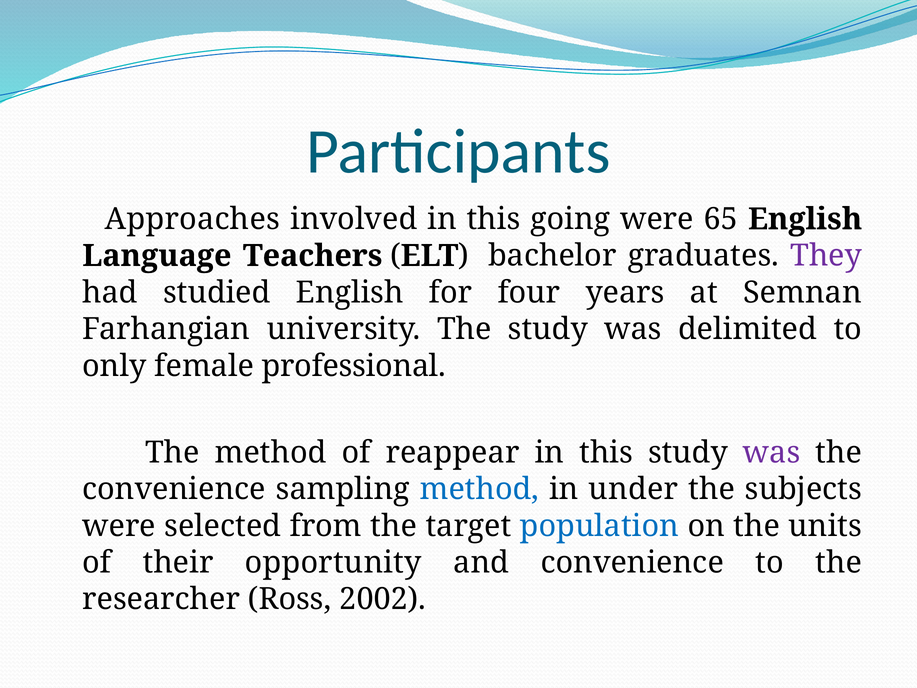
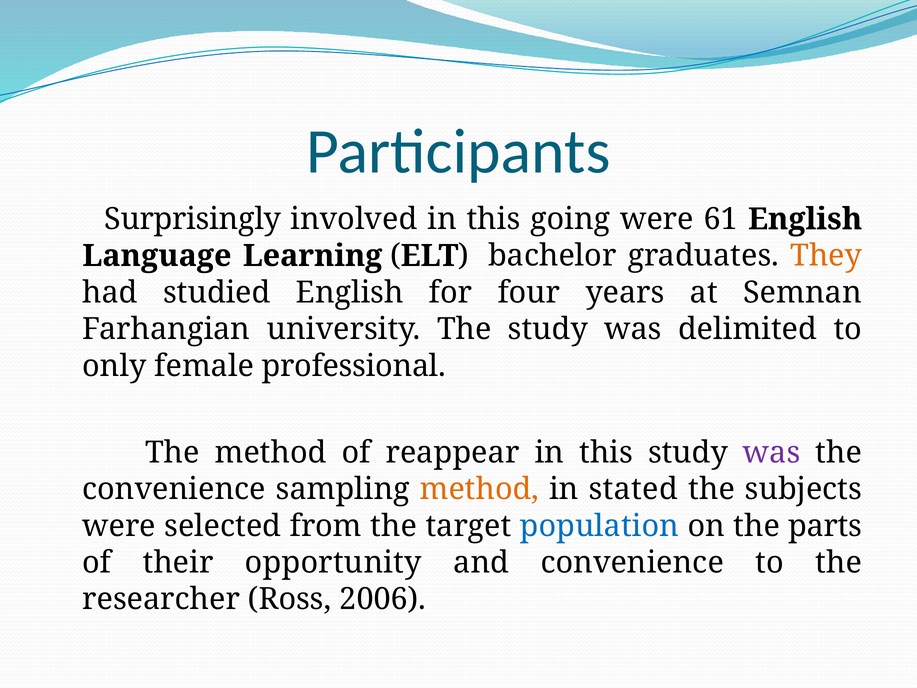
Approaches: Approaches -> Surprisingly (193, 219)
65: 65 -> 61 (721, 219)
Teachers: Teachers -> Learning (313, 256)
They colour: purple -> orange (826, 256)
method colour: blue -> orange (479, 489)
under: under -> stated (633, 489)
units: units -> parts (825, 526)
2002: 2002 -> 2006 (383, 599)
